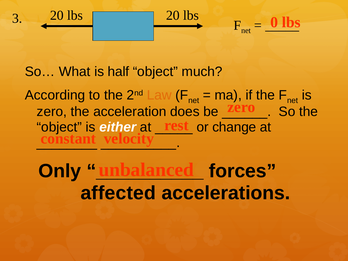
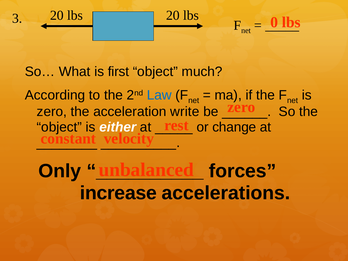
half: half -> first (118, 72)
Law colour: orange -> blue (159, 95)
does: does -> write (185, 112)
affected: affected -> increase (118, 193)
